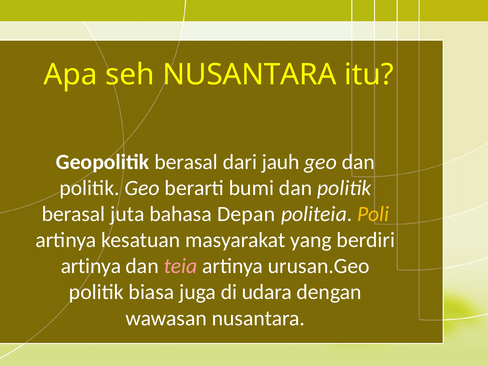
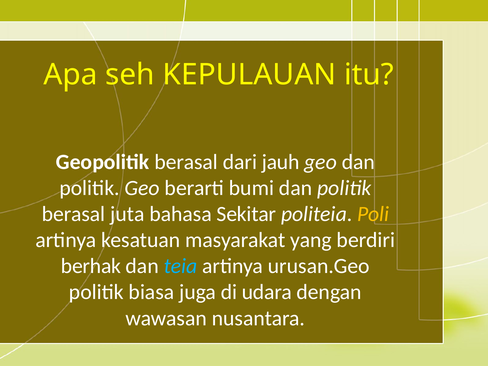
seh NUSANTARA: NUSANTARA -> KEPULAUAN (249, 75)
Depan: Depan -> Sekitar (246, 214)
artinya: artinya -> berhak (91, 266)
teia colour: pink -> light blue (180, 266)
